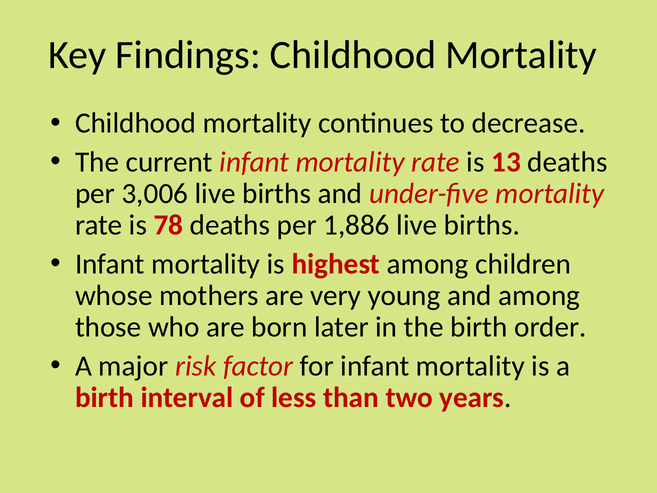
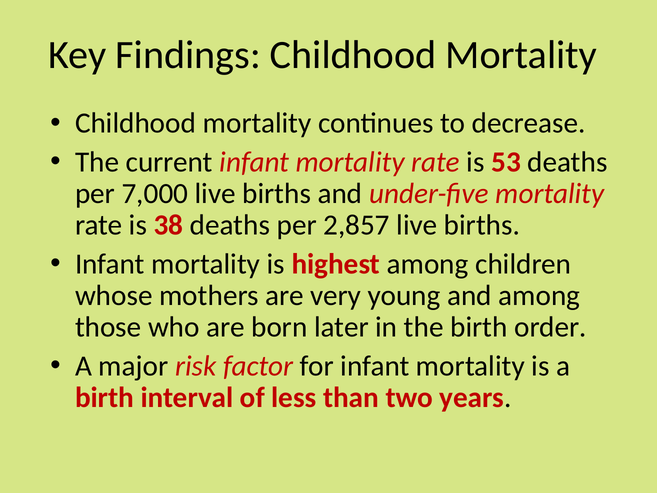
13: 13 -> 53 (506, 162)
3,006: 3,006 -> 7,000 (155, 193)
78: 78 -> 38 (168, 225)
1,886: 1,886 -> 2,857 (357, 225)
